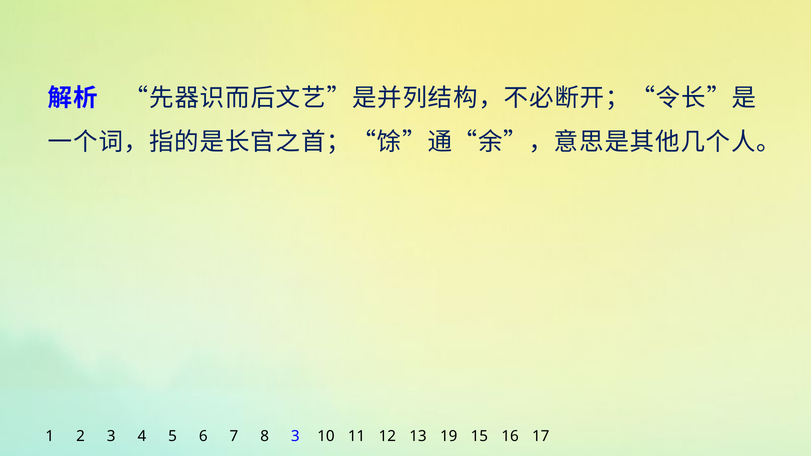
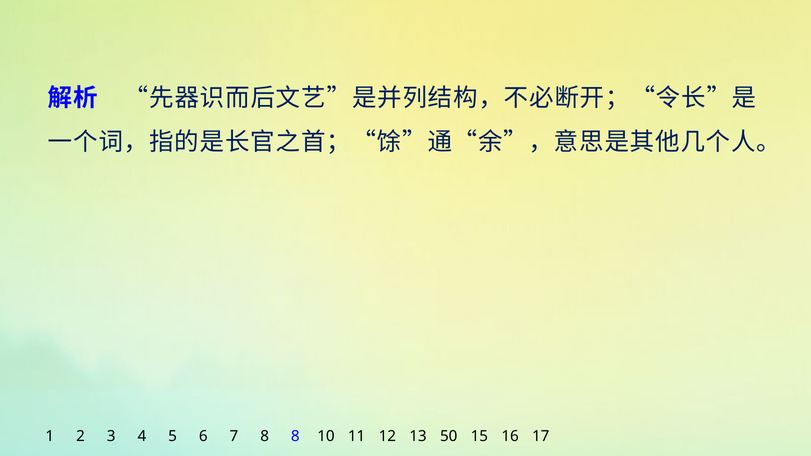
8 3: 3 -> 8 (295, 437)
19: 19 -> 50 (449, 437)
